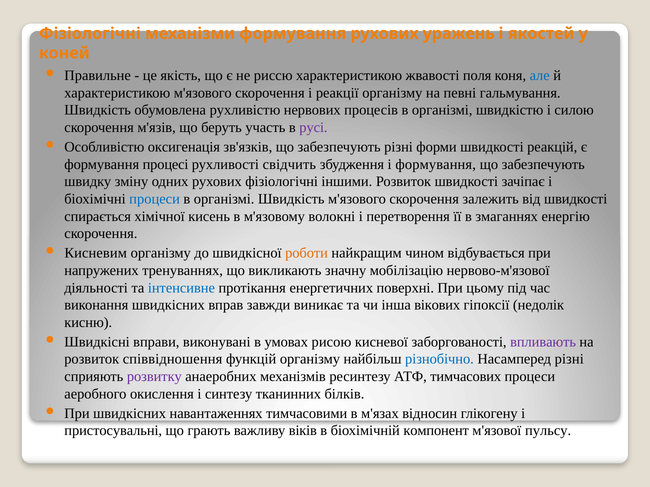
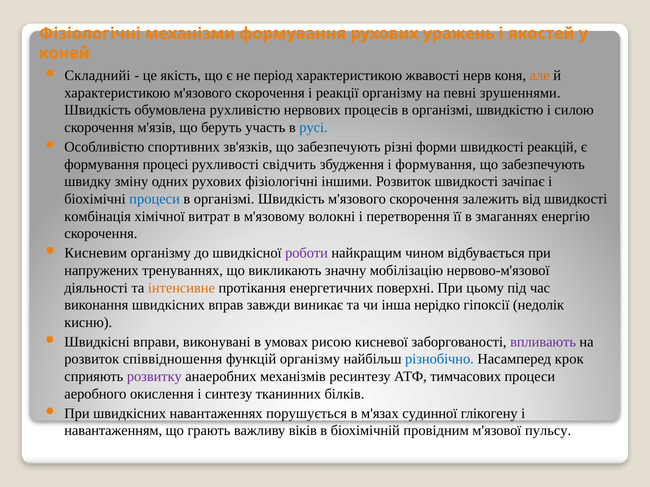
Правильне: Правильне -> Складнийі (98, 76)
риссю: риссю -> період (273, 76)
поля: поля -> нерв (477, 76)
але colour: blue -> orange (540, 76)
гальмування: гальмування -> зрушеннями (520, 93)
русі colour: purple -> blue (313, 128)
оксигенація: оксигенація -> спортивних (184, 147)
спирається: спирається -> комбінація (98, 216)
кисень: кисень -> витрат (209, 216)
роботи colour: orange -> purple (307, 253)
інтенсивне colour: blue -> orange (181, 288)
вікових: вікових -> нерідко (437, 305)
Насамперед різні: різні -> крок (569, 360)
тимчасовими: тимчасовими -> порушується (307, 414)
відносин: відносин -> судинної (430, 414)
пристосувальні: пристосувальні -> навантаженням (113, 431)
компонент: компонент -> провідним (436, 431)
